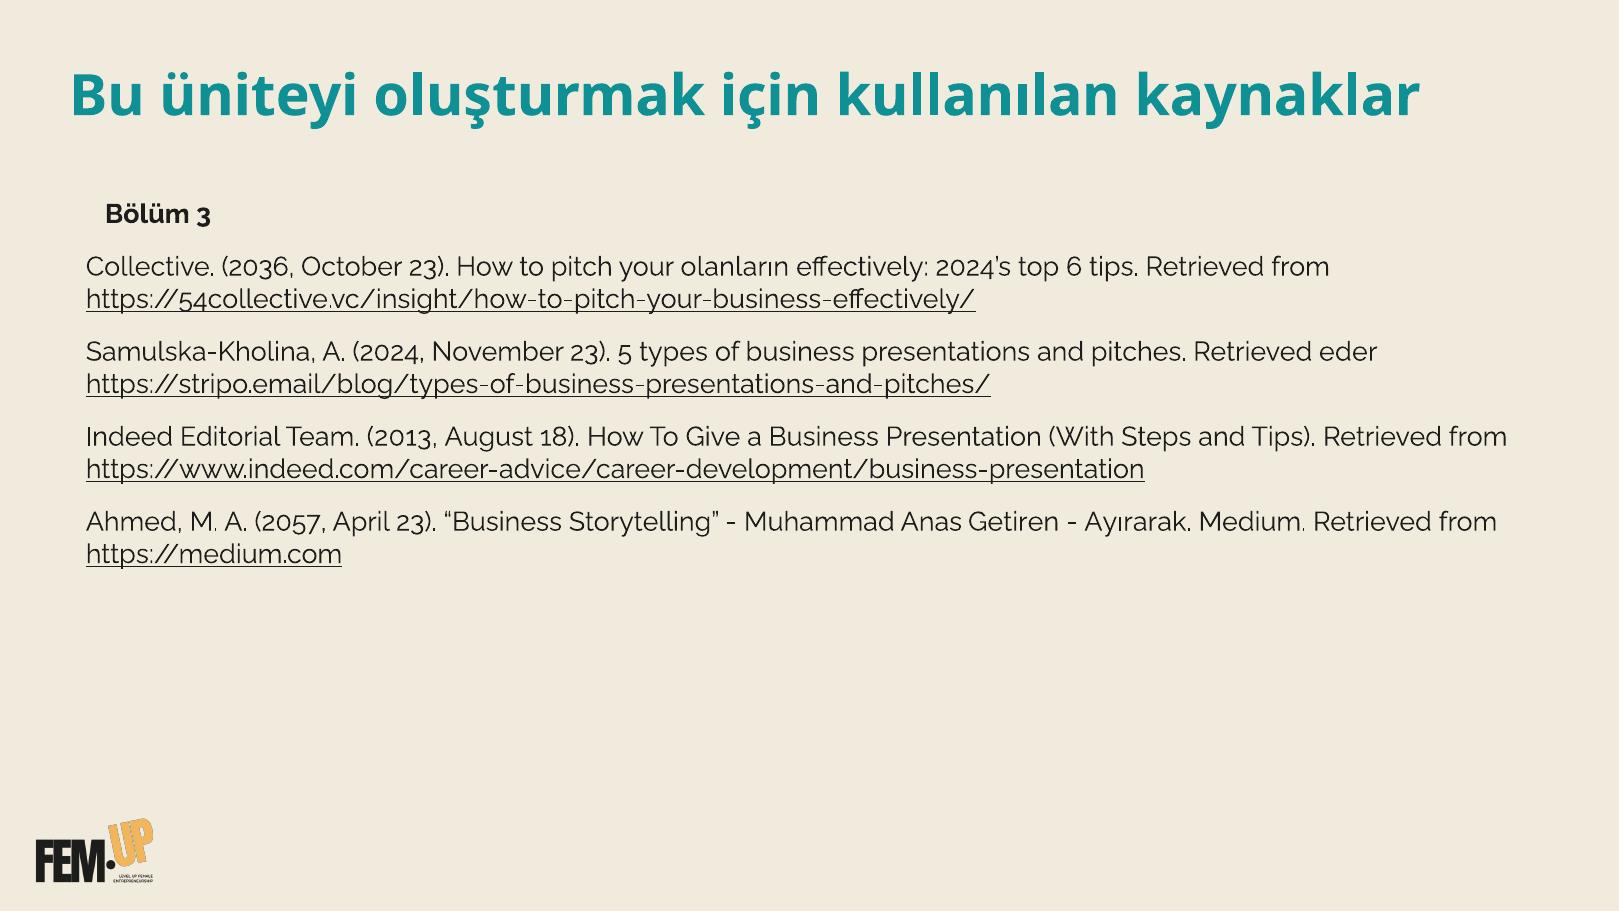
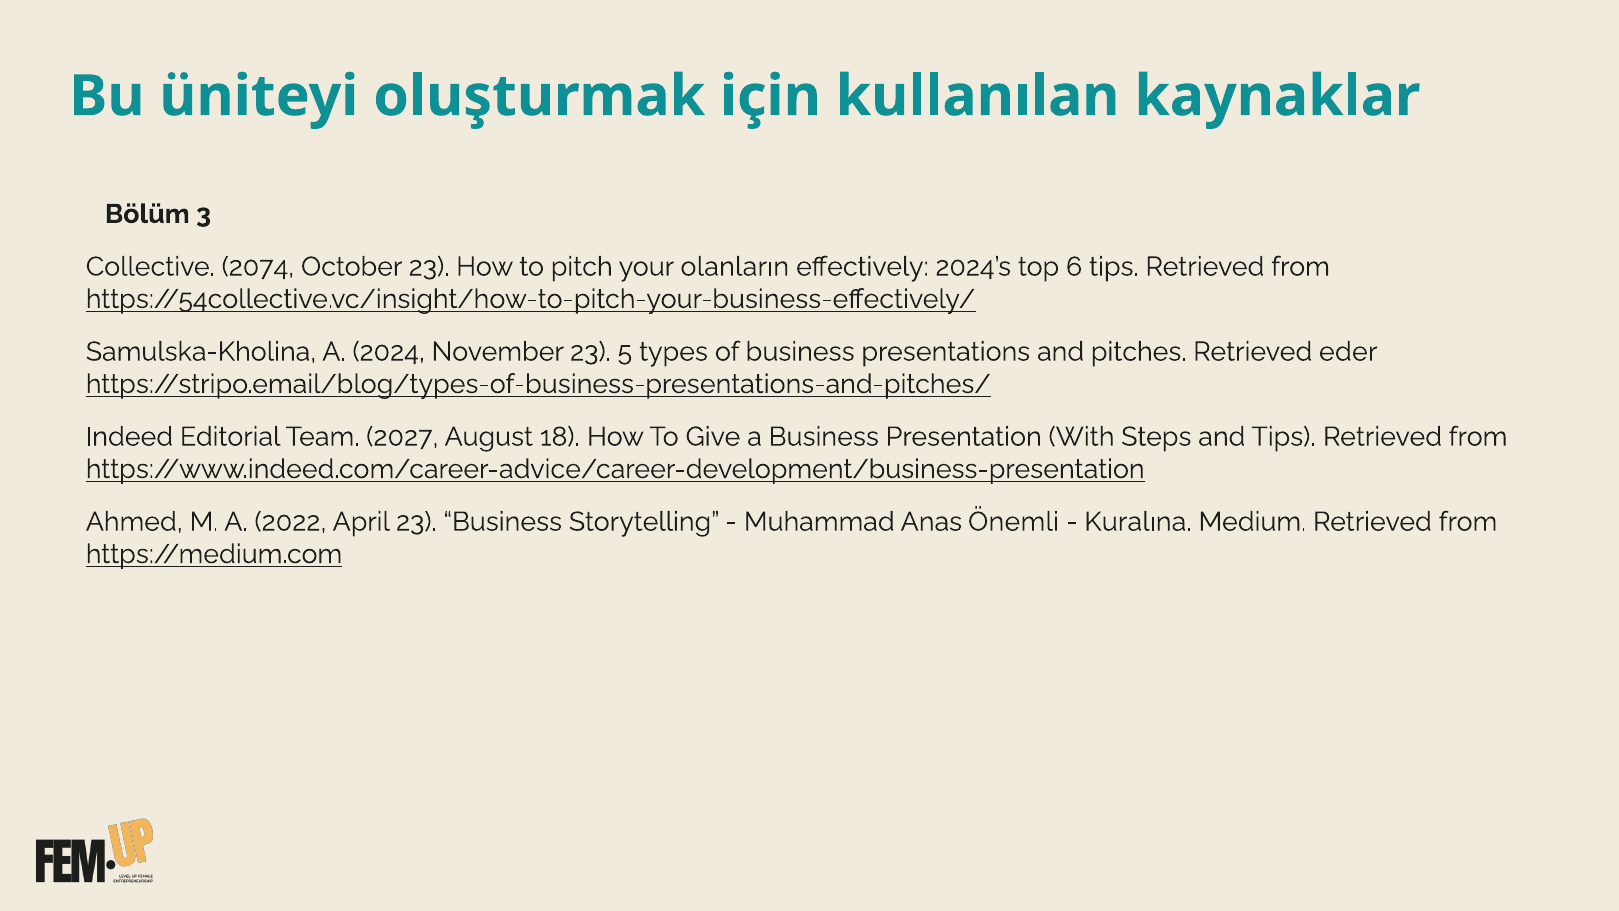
2036: 2036 -> 2074 (258, 267)
2013: 2013 -> 2027 (402, 437)
2057: 2057 -> 2022 (290, 522)
Getiren: Getiren -> Önemli (1013, 522)
Ayırarak: Ayırarak -> Kuralına (1138, 522)
